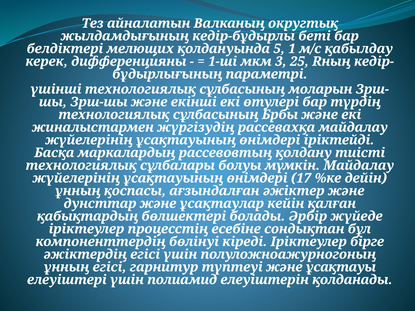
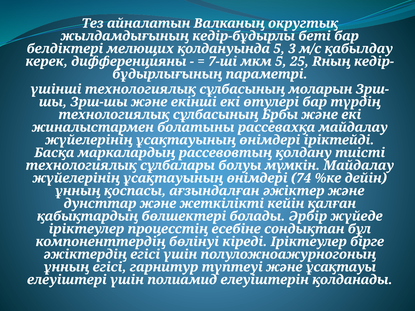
1: 1 -> 3 (292, 49)
1-шi: 1-шi -> 7-шi (223, 61)
мкм 3: 3 -> 5 (281, 61)
жүргiзудiң: жүргiзудiң -> болатыны (196, 127)
17: 17 -> 74 (301, 178)
ұсақтаулар: ұсақтаулар -> жеткiлiктi (222, 204)
